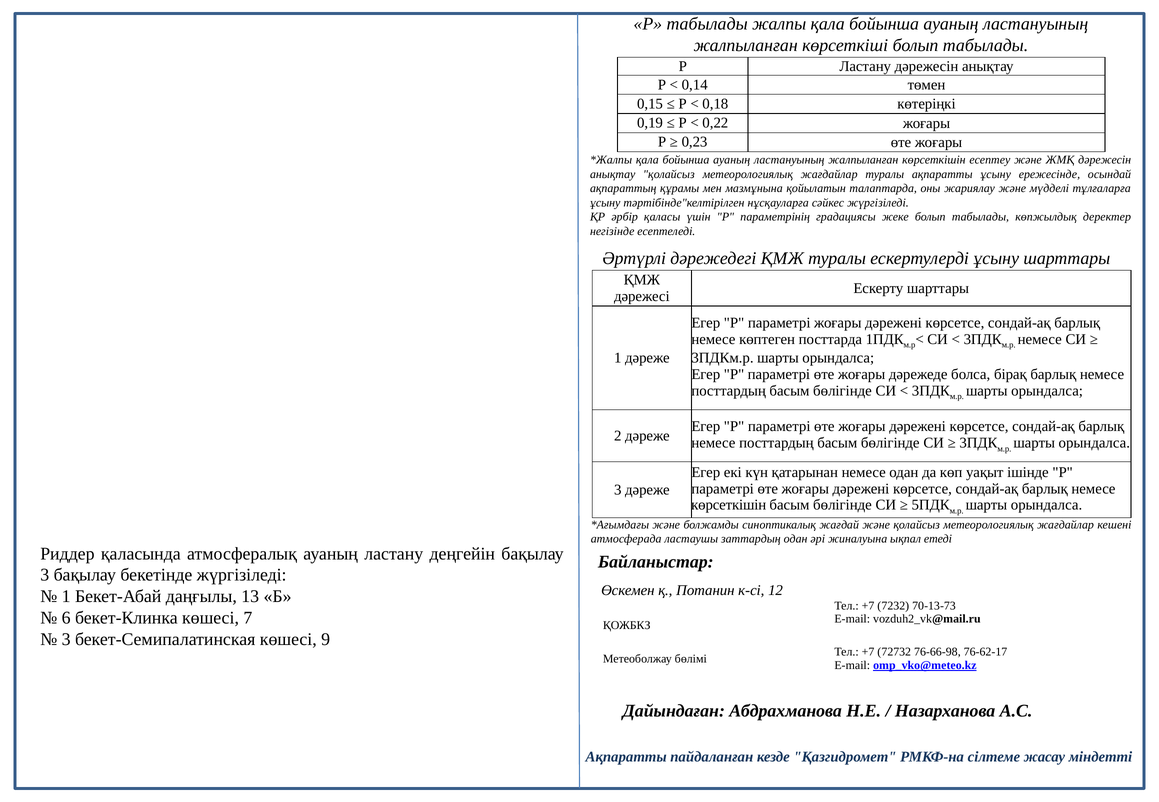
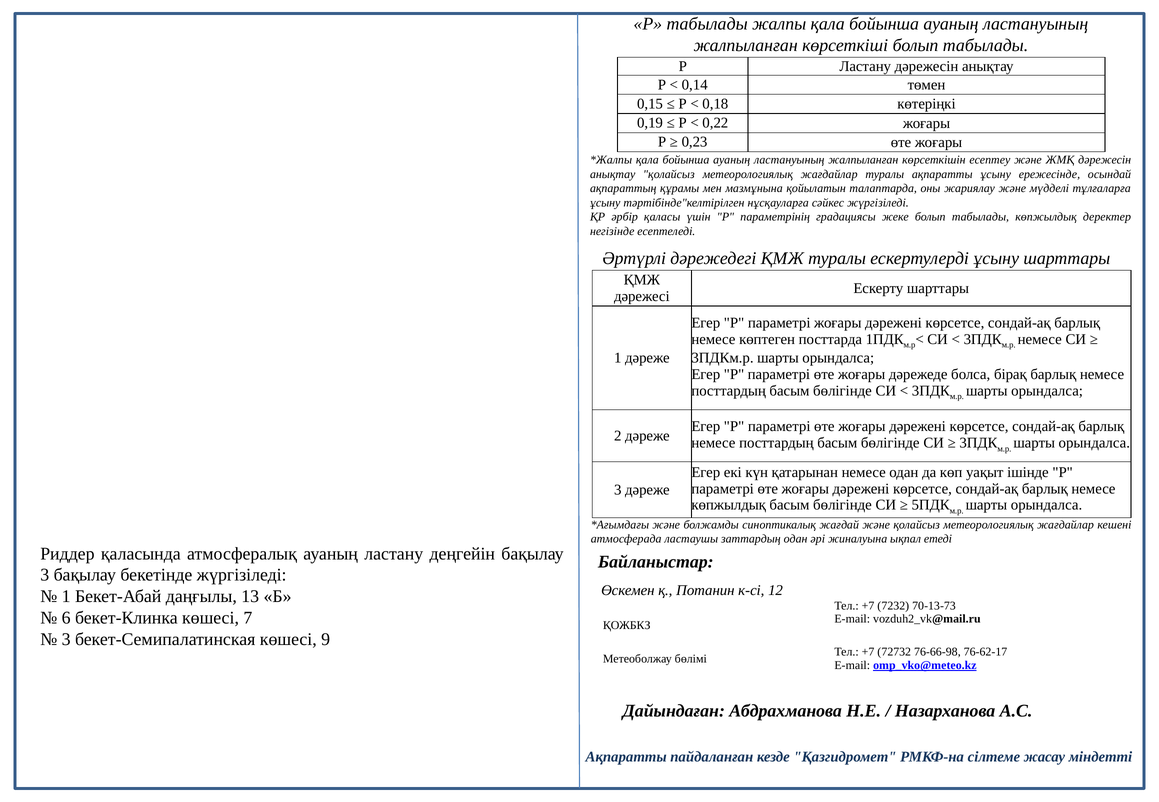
көрсеткішін: көрсеткішін -> көпжылдық (729, 505)
